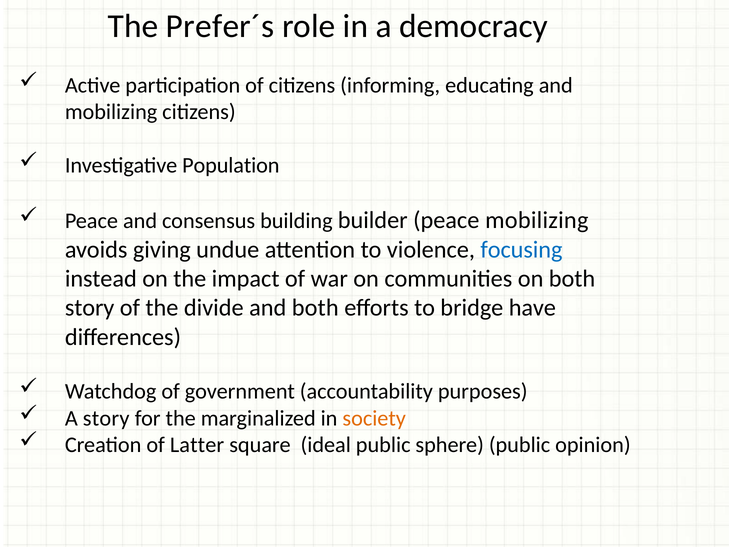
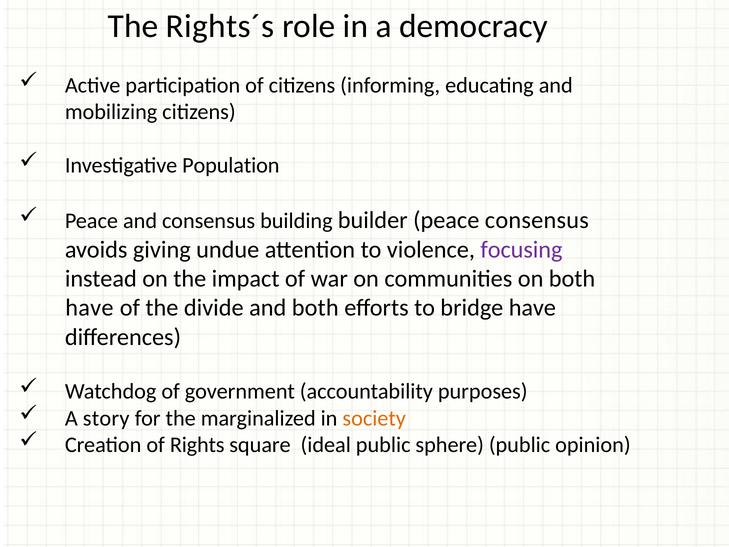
Prefer´s: Prefer´s -> Rights´s (220, 26)
peace mobilizing: mobilizing -> consensus (537, 220)
focusing colour: blue -> purple (521, 249)
story: story -> have (89, 308)
Latter: Latter -> Rights (197, 445)
